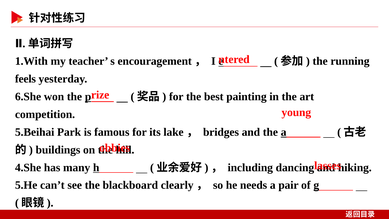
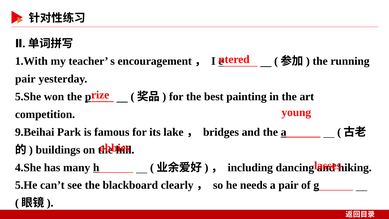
feels: feels -> pair (25, 79)
6.She: 6.She -> 5.She (28, 97)
5.Beihai: 5.Beihai -> 9.Beihai (35, 132)
